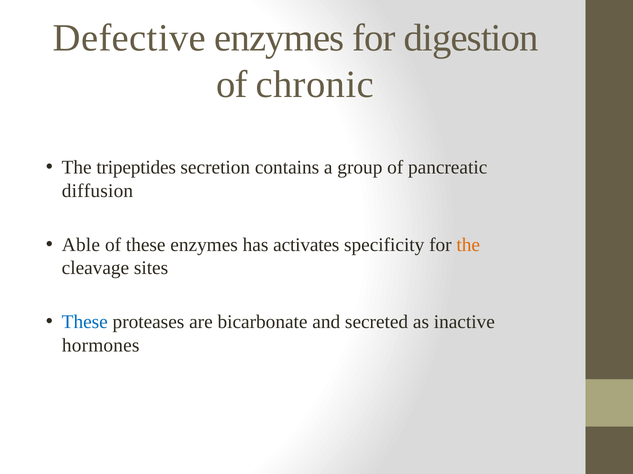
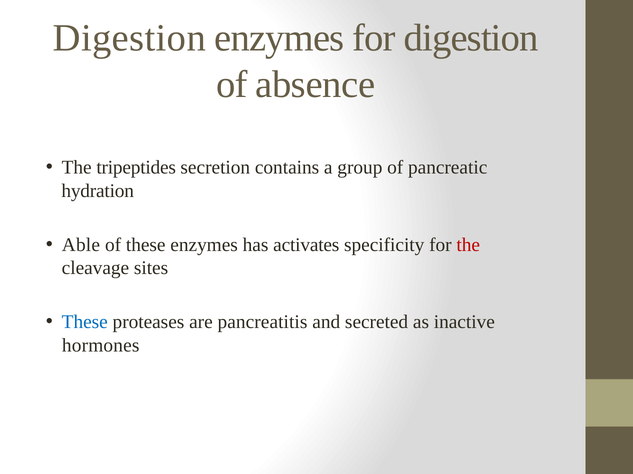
Defective: Defective -> Digestion (129, 38)
chronic: chronic -> absence (315, 84)
diffusion: diffusion -> hydration (98, 191)
the colour: orange -> red (468, 245)
bicarbonate: bicarbonate -> pancreatitis (262, 323)
